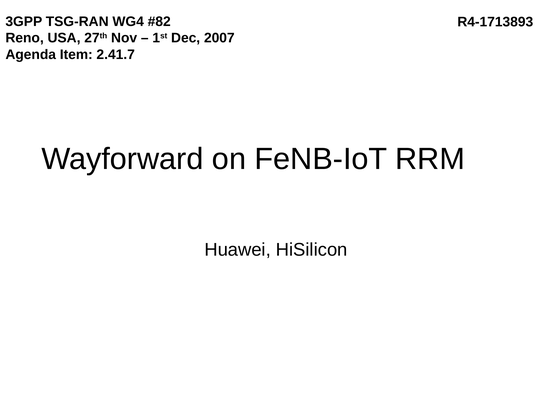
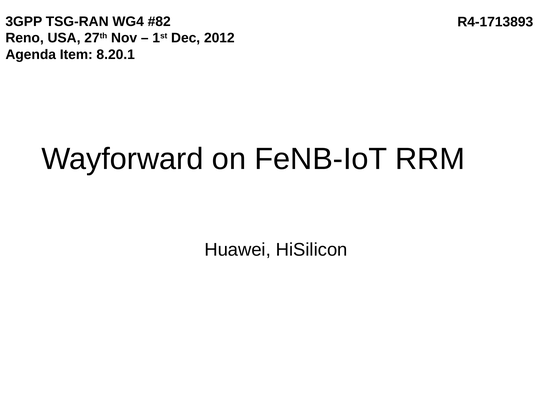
2007: 2007 -> 2012 (219, 38)
2.41.7: 2.41.7 -> 8.20.1 (116, 55)
